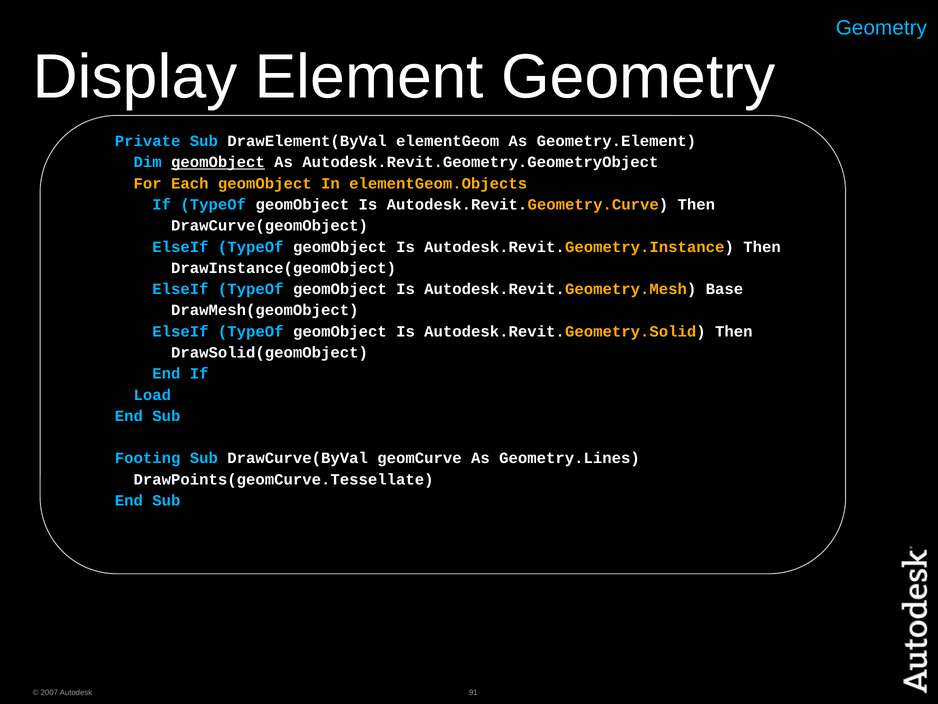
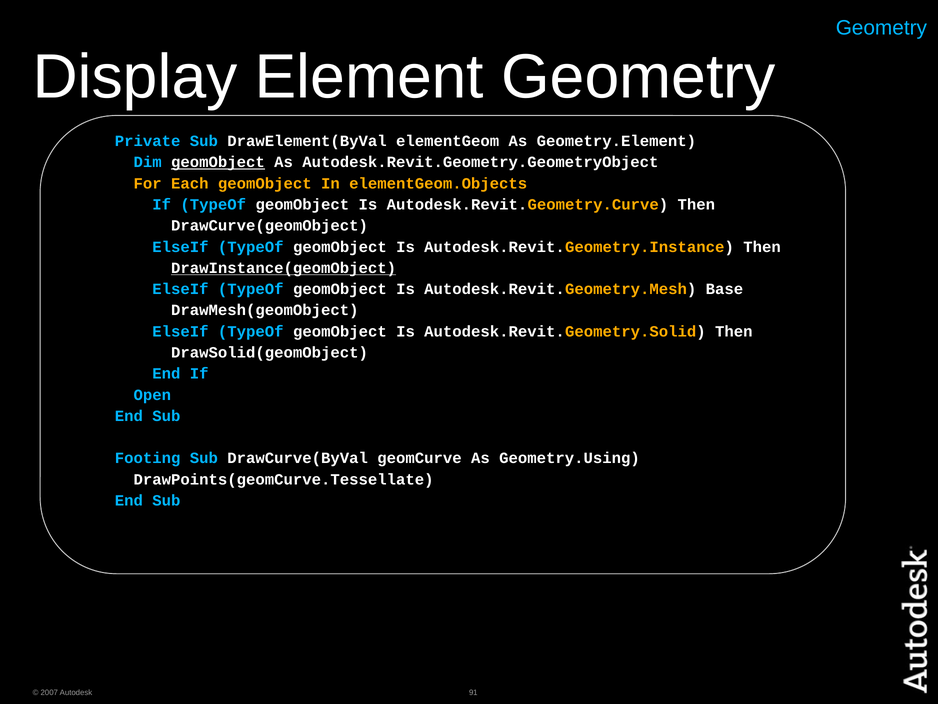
DrawInstance(geomObject underline: none -> present (284, 268)
Load: Load -> Open (152, 395)
Geometry.Lines: Geometry.Lines -> Geometry.Using (569, 458)
